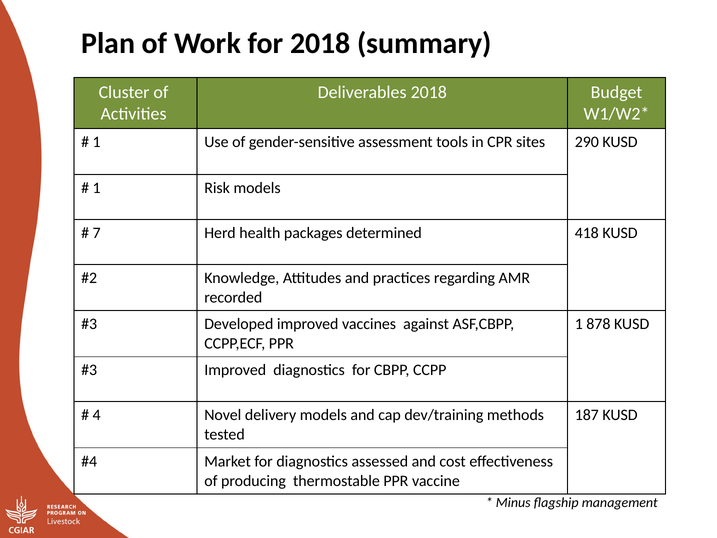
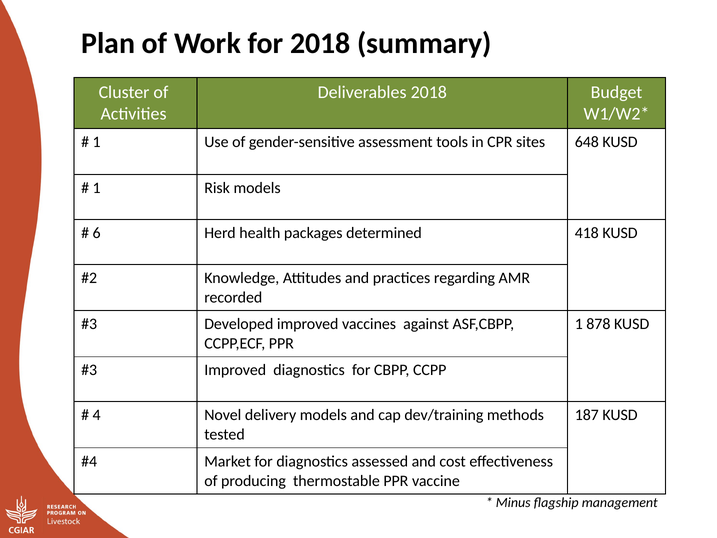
290: 290 -> 648 (587, 142)
7: 7 -> 6 (97, 233)
